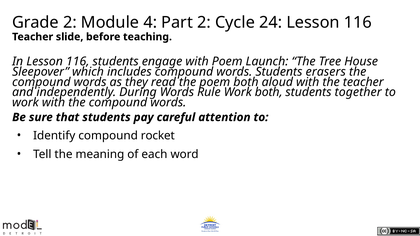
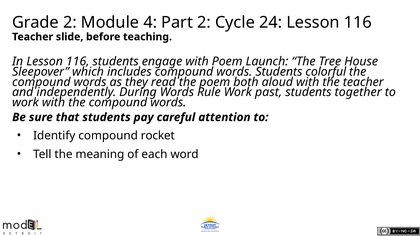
erasers: erasers -> colorful (326, 72)
Work both: both -> past (269, 92)
